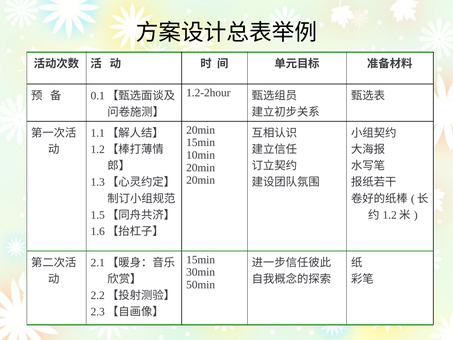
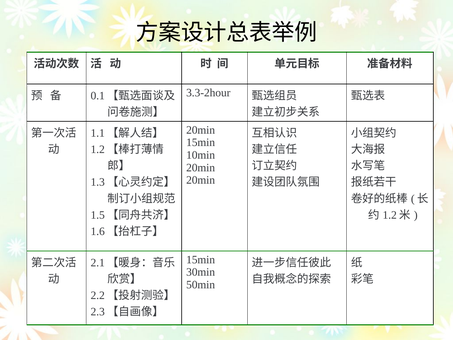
1.2-2hour: 1.2-2hour -> 3.3-2hour (208, 93)
